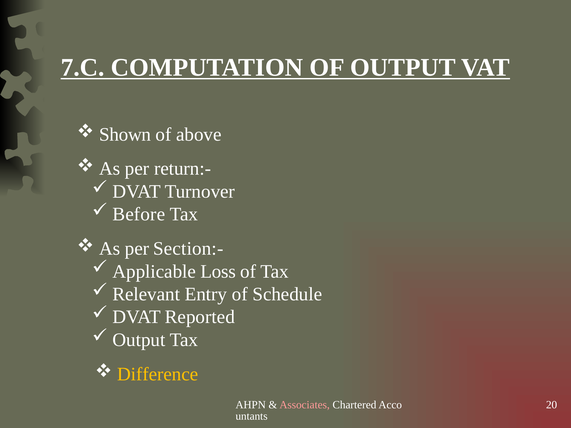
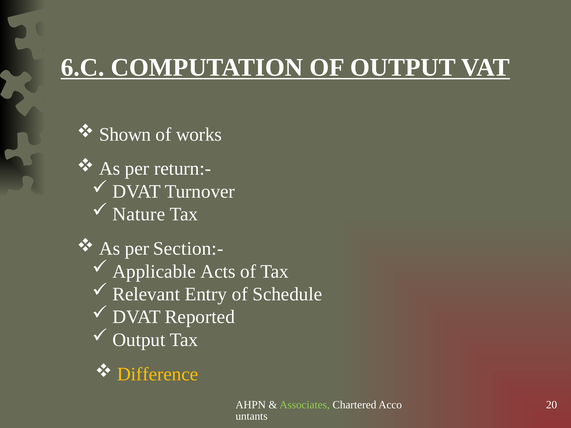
7.C: 7.C -> 6.C (83, 67)
above: above -> works (199, 135)
Before: Before -> Nature (139, 214)
Loss: Loss -> Acts (218, 272)
Associates colour: pink -> light green (305, 405)
